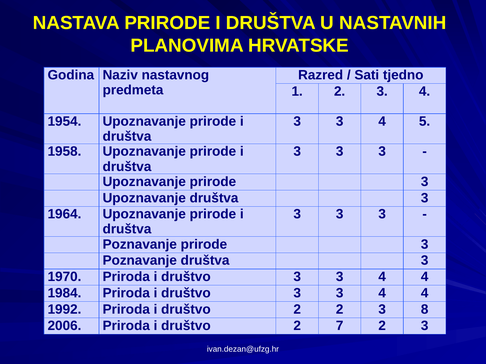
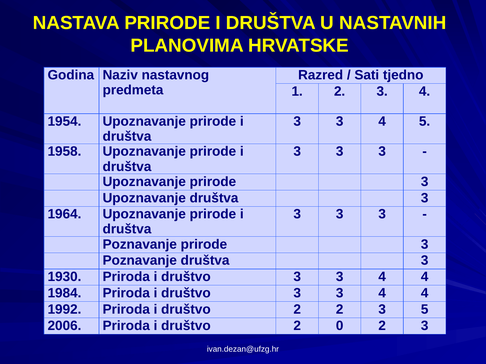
1970: 1970 -> 1930 (65, 277)
3 8: 8 -> 5 (425, 310)
7: 7 -> 0 (340, 326)
